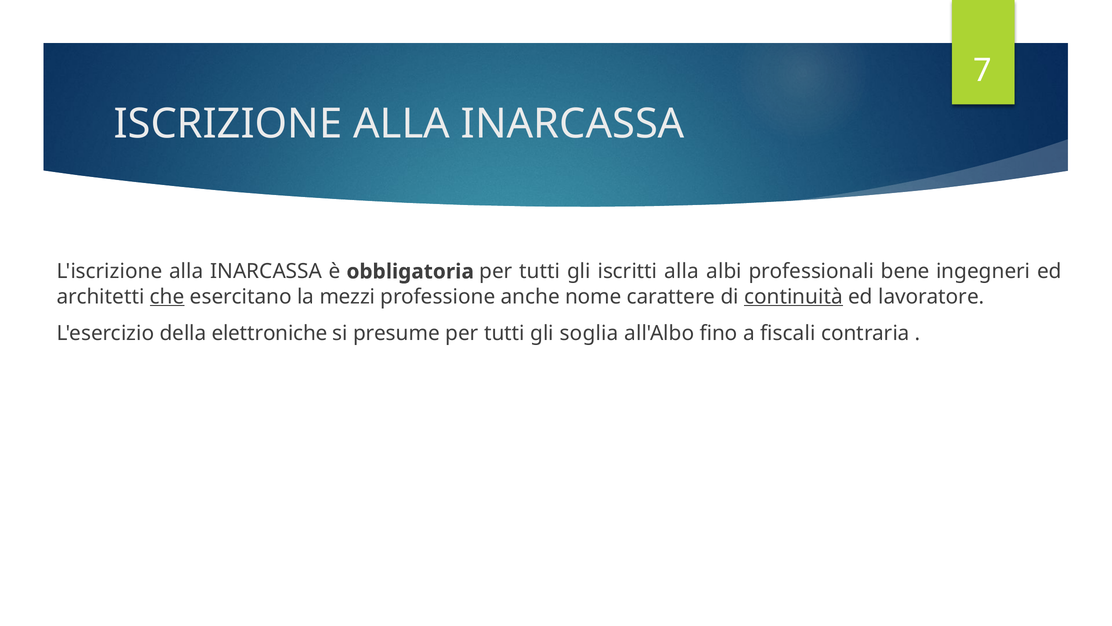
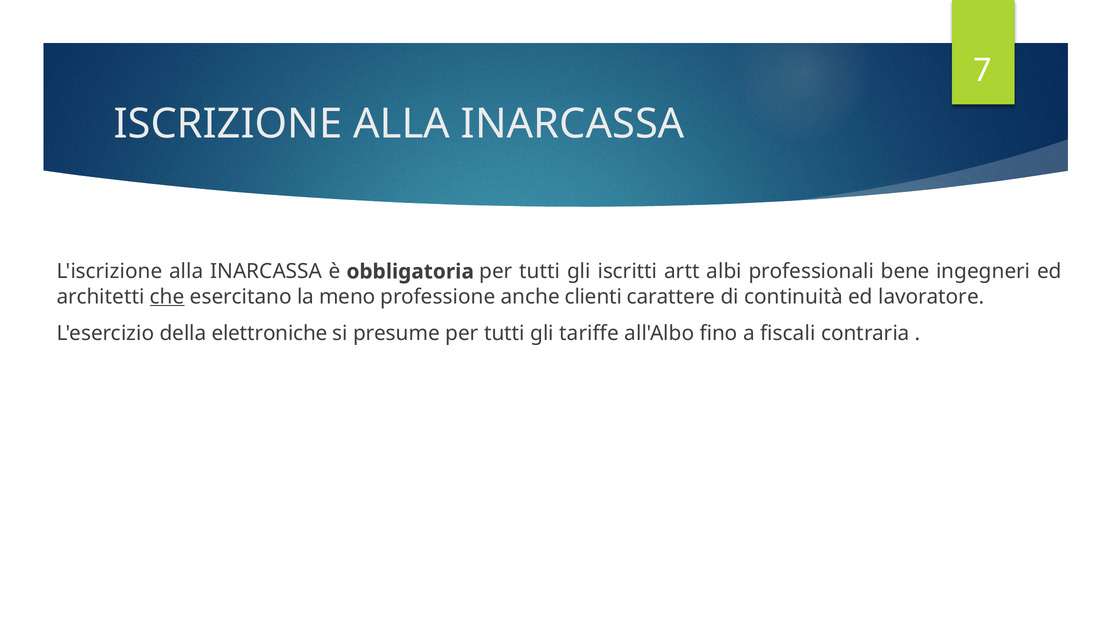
iscritti alla: alla -> artt (682, 271)
mezzi: mezzi -> meno (347, 296)
nome: nome -> clienti (593, 296)
continuità underline: present -> none (793, 296)
soglia: soglia -> tariffe (589, 333)
